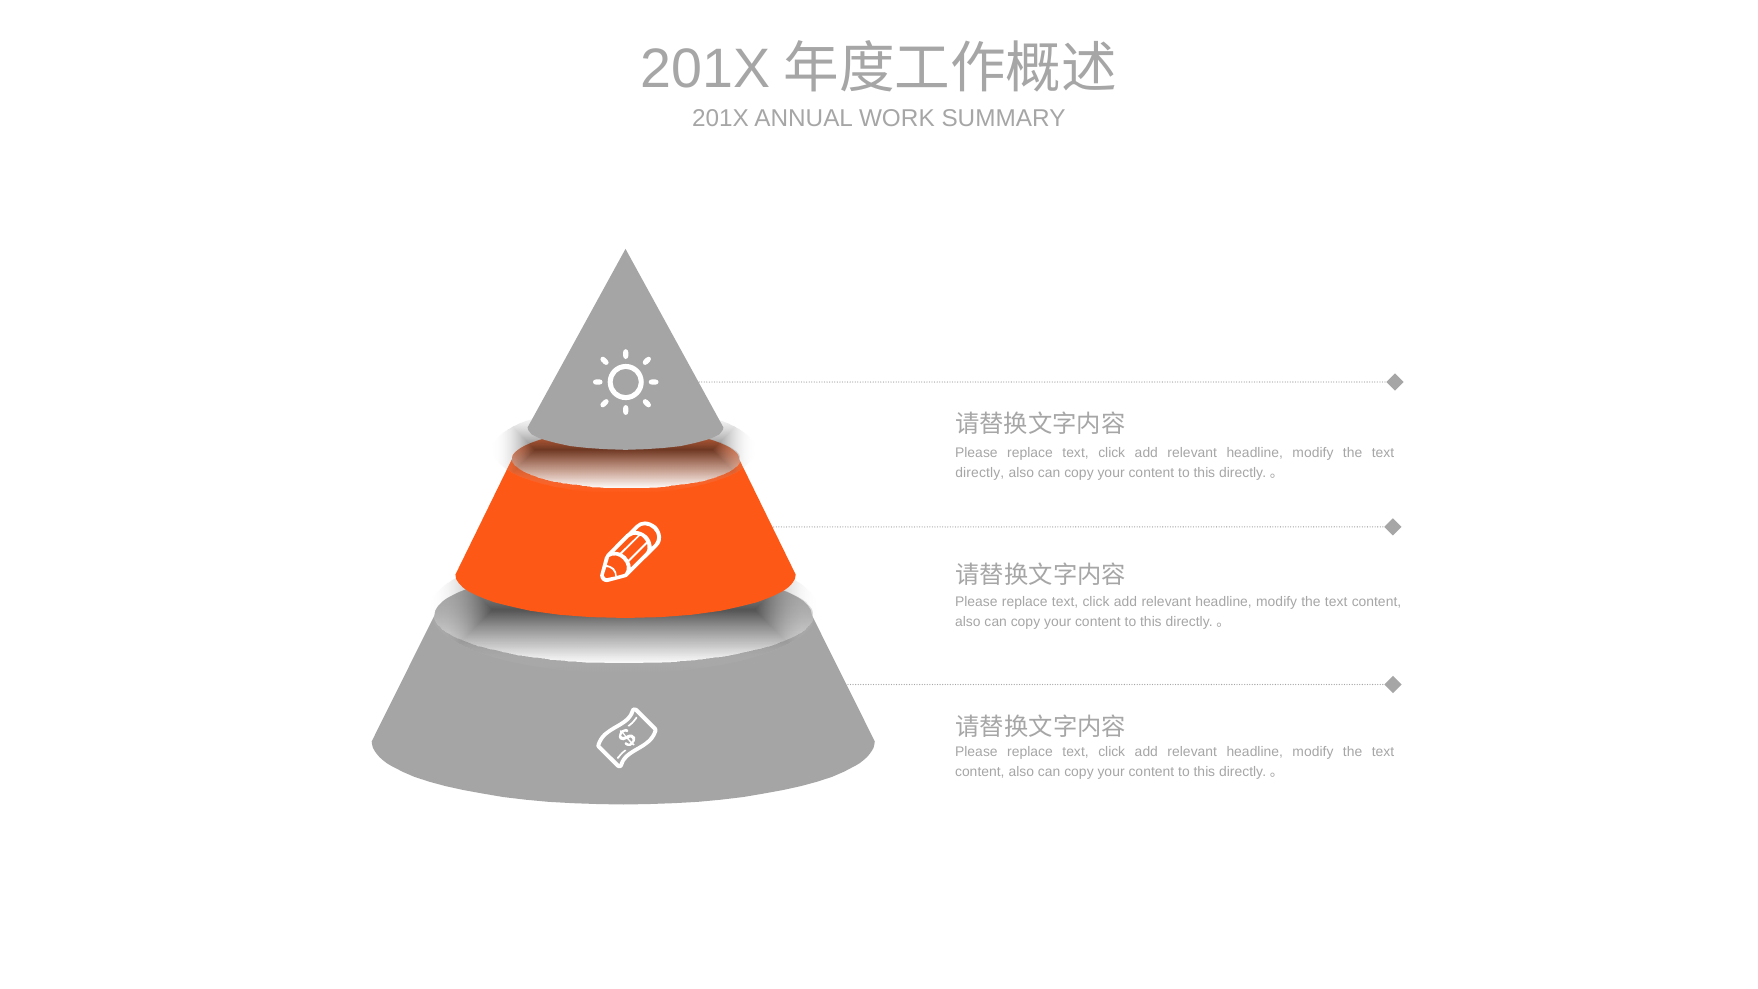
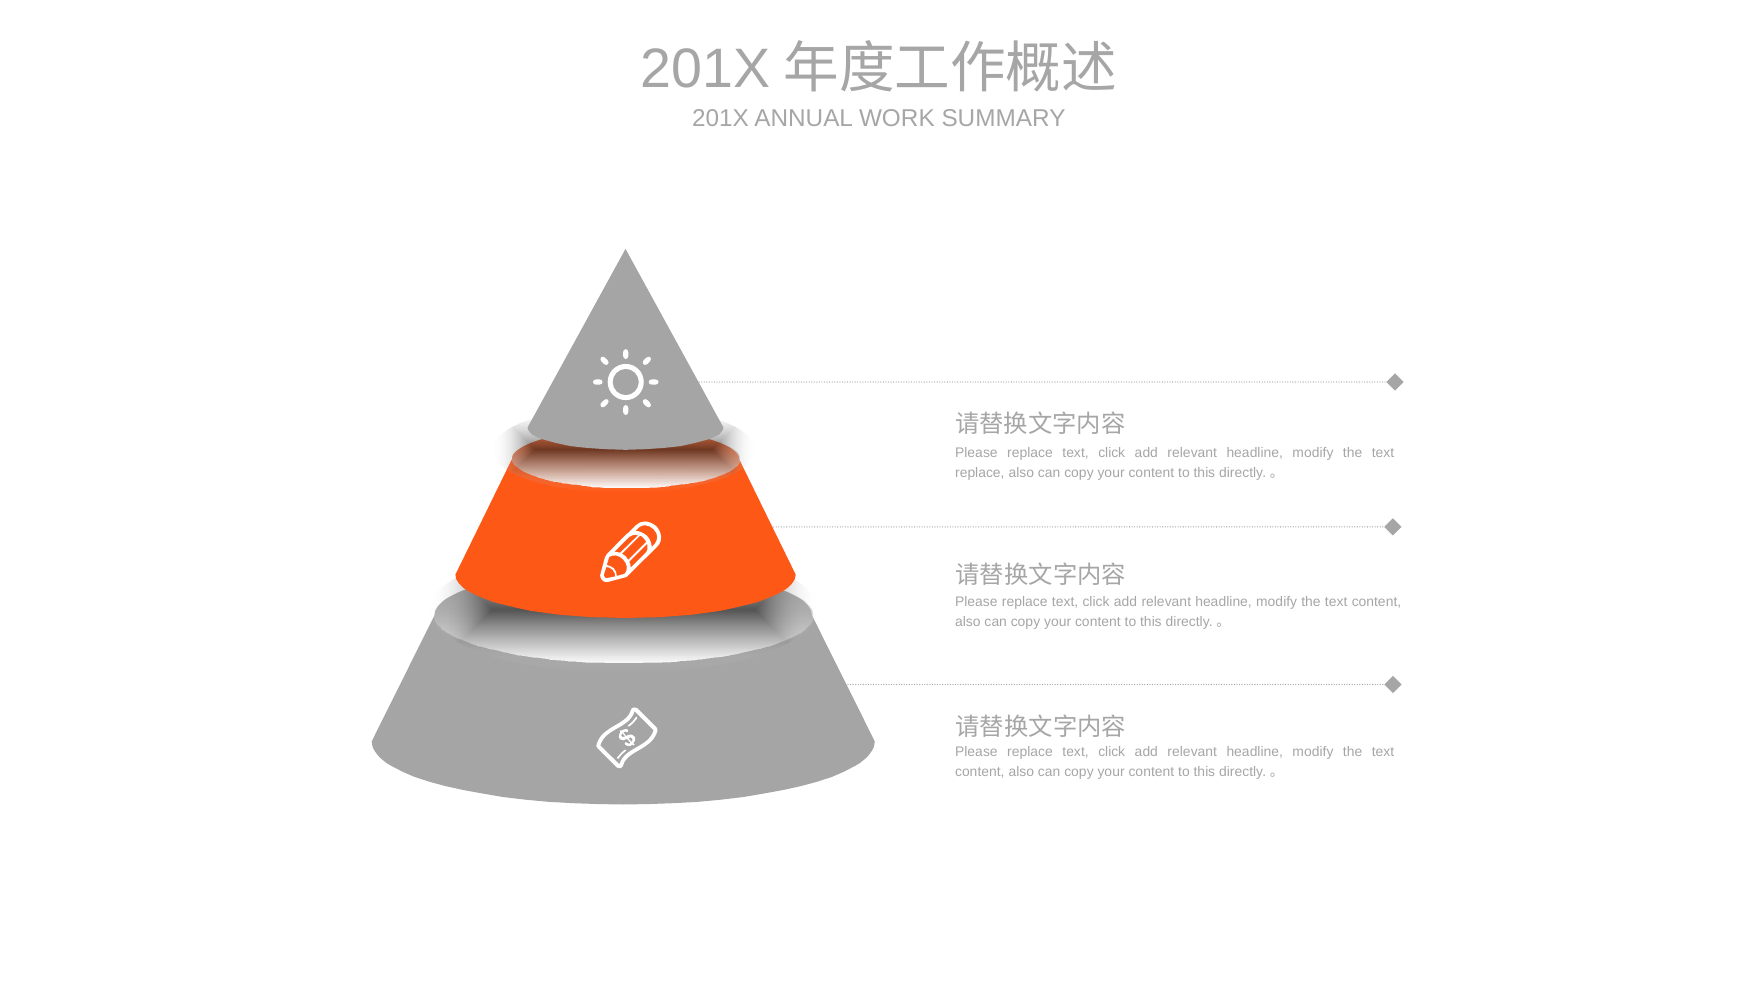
directly: directly -> replace (980, 472)
